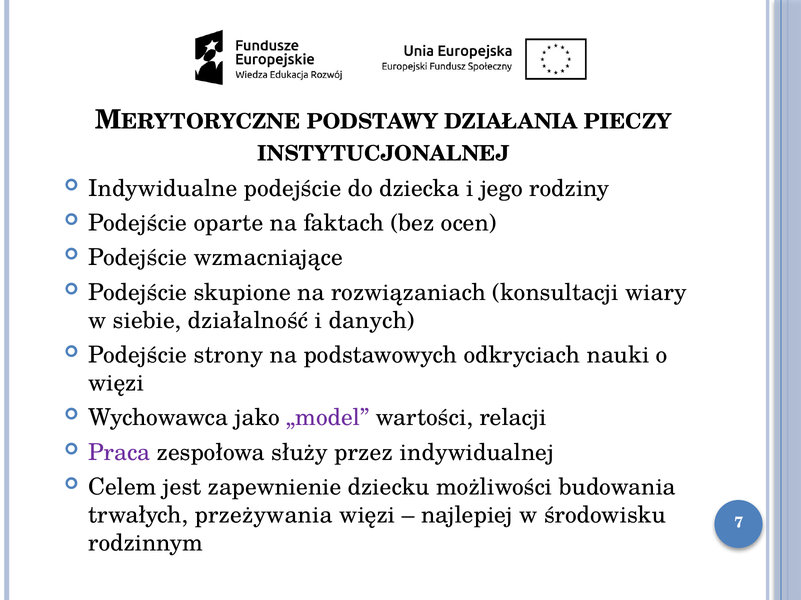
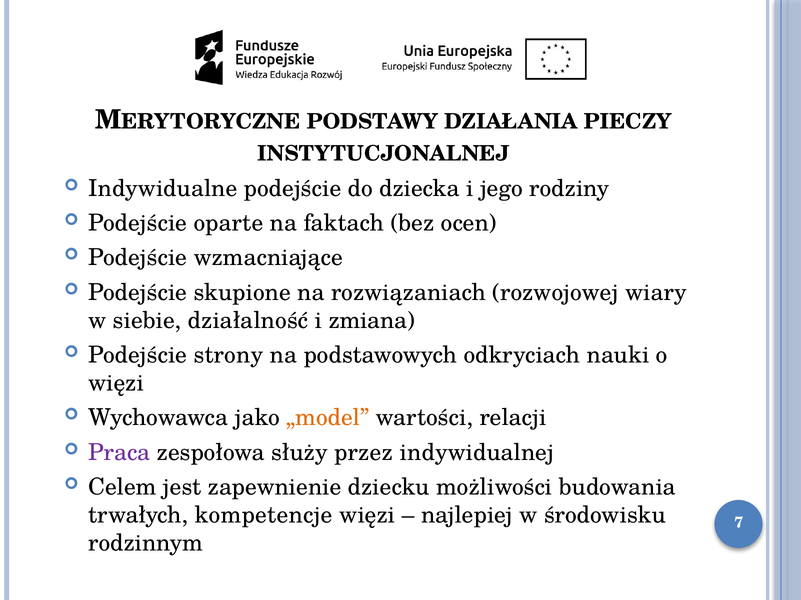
konsultacji: konsultacji -> rozwojowej (556, 293)
danych: danych -> zmiana (372, 321)
„model colour: purple -> orange (328, 418)
przeżywania: przeżywania -> kompetencje (264, 516)
